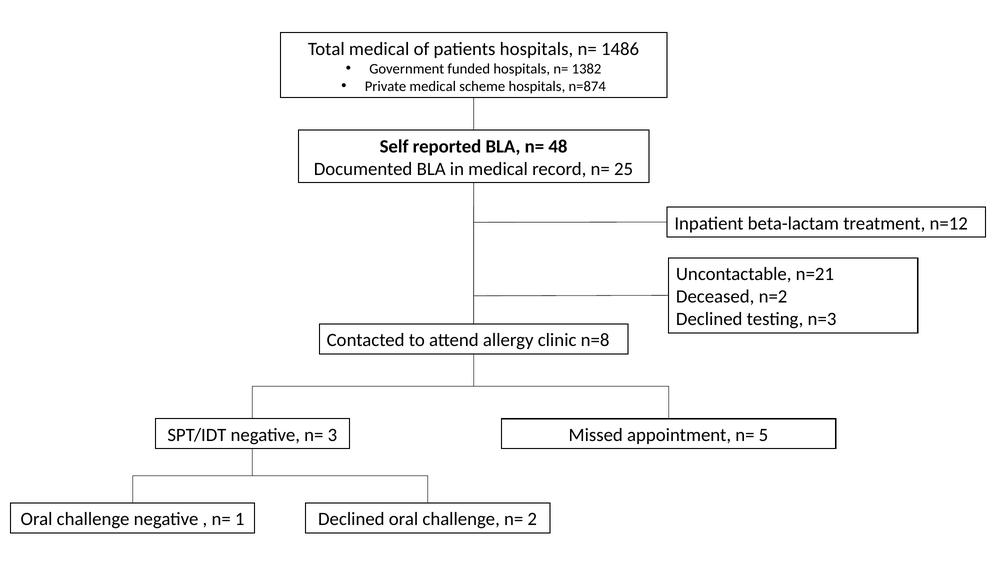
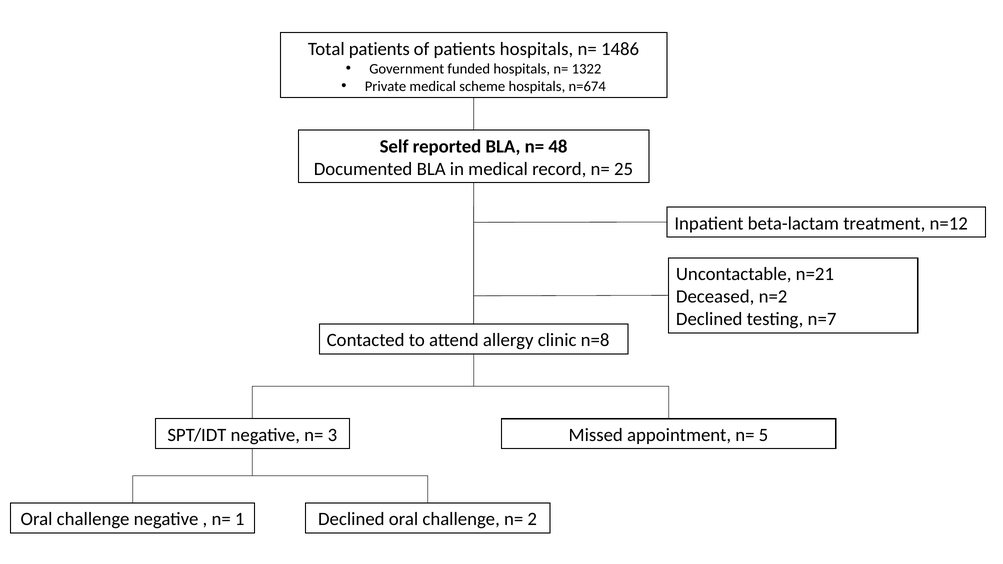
Total medical: medical -> patients (379, 49)
1382: 1382 -> 1322 (587, 69)
n=874: n=874 -> n=674 (587, 86)
n=3: n=3 -> n=7 (822, 319)
